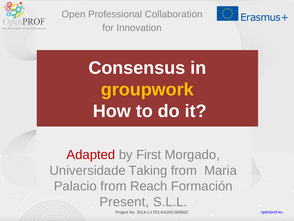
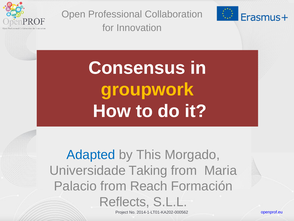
Adapted colour: red -> blue (91, 154)
First: First -> This (149, 154)
Present: Present -> Reflects (124, 201)
